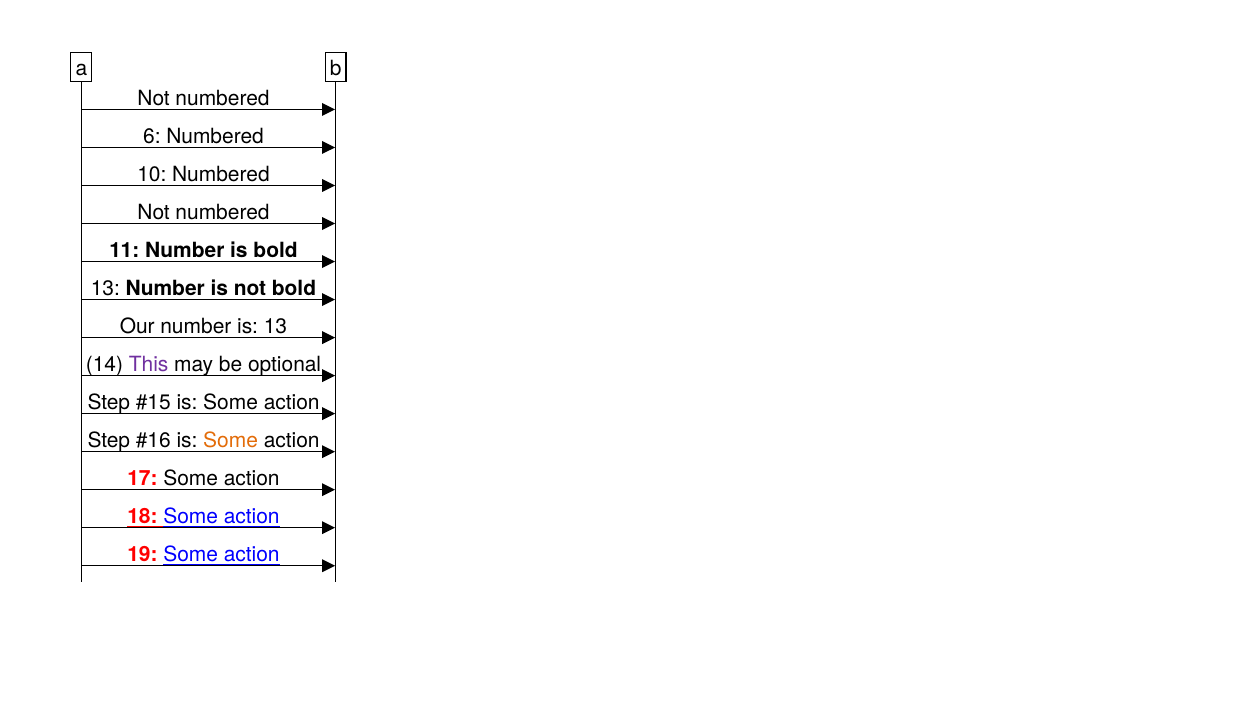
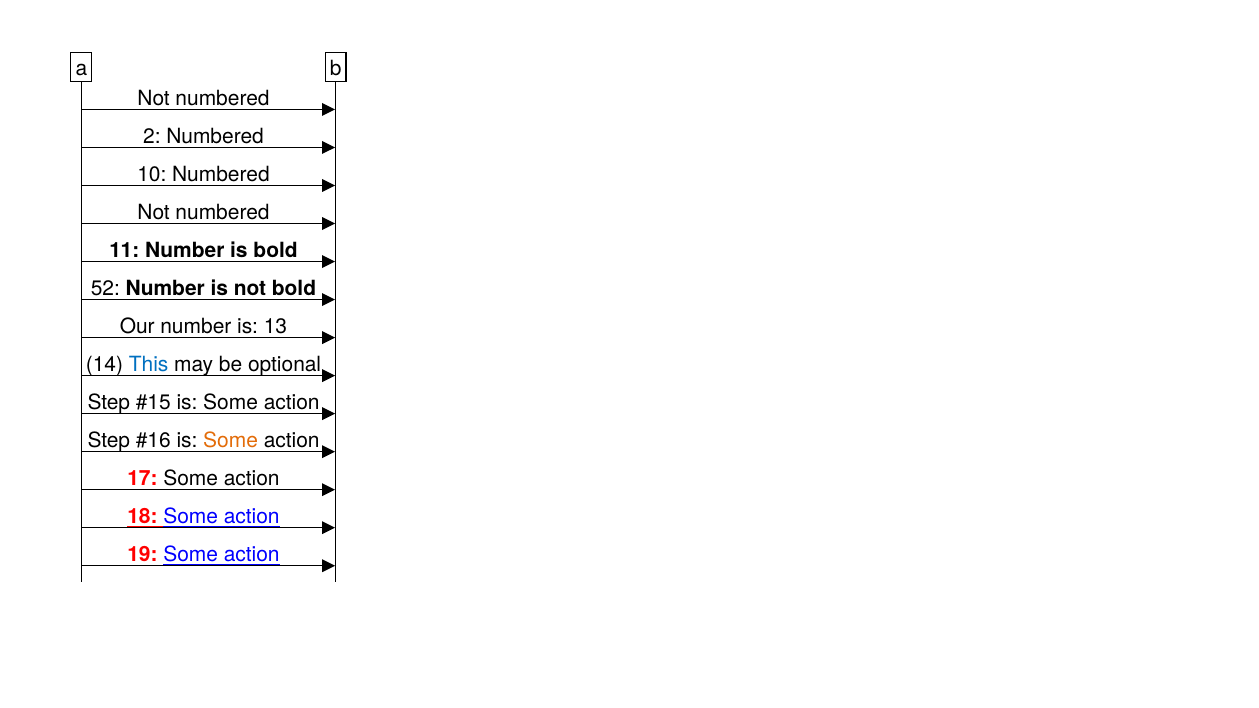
6: 6 -> 2 (152, 137)
13: 13 -> 52 (105, 289)
This colour: purple -> blue (149, 365)
